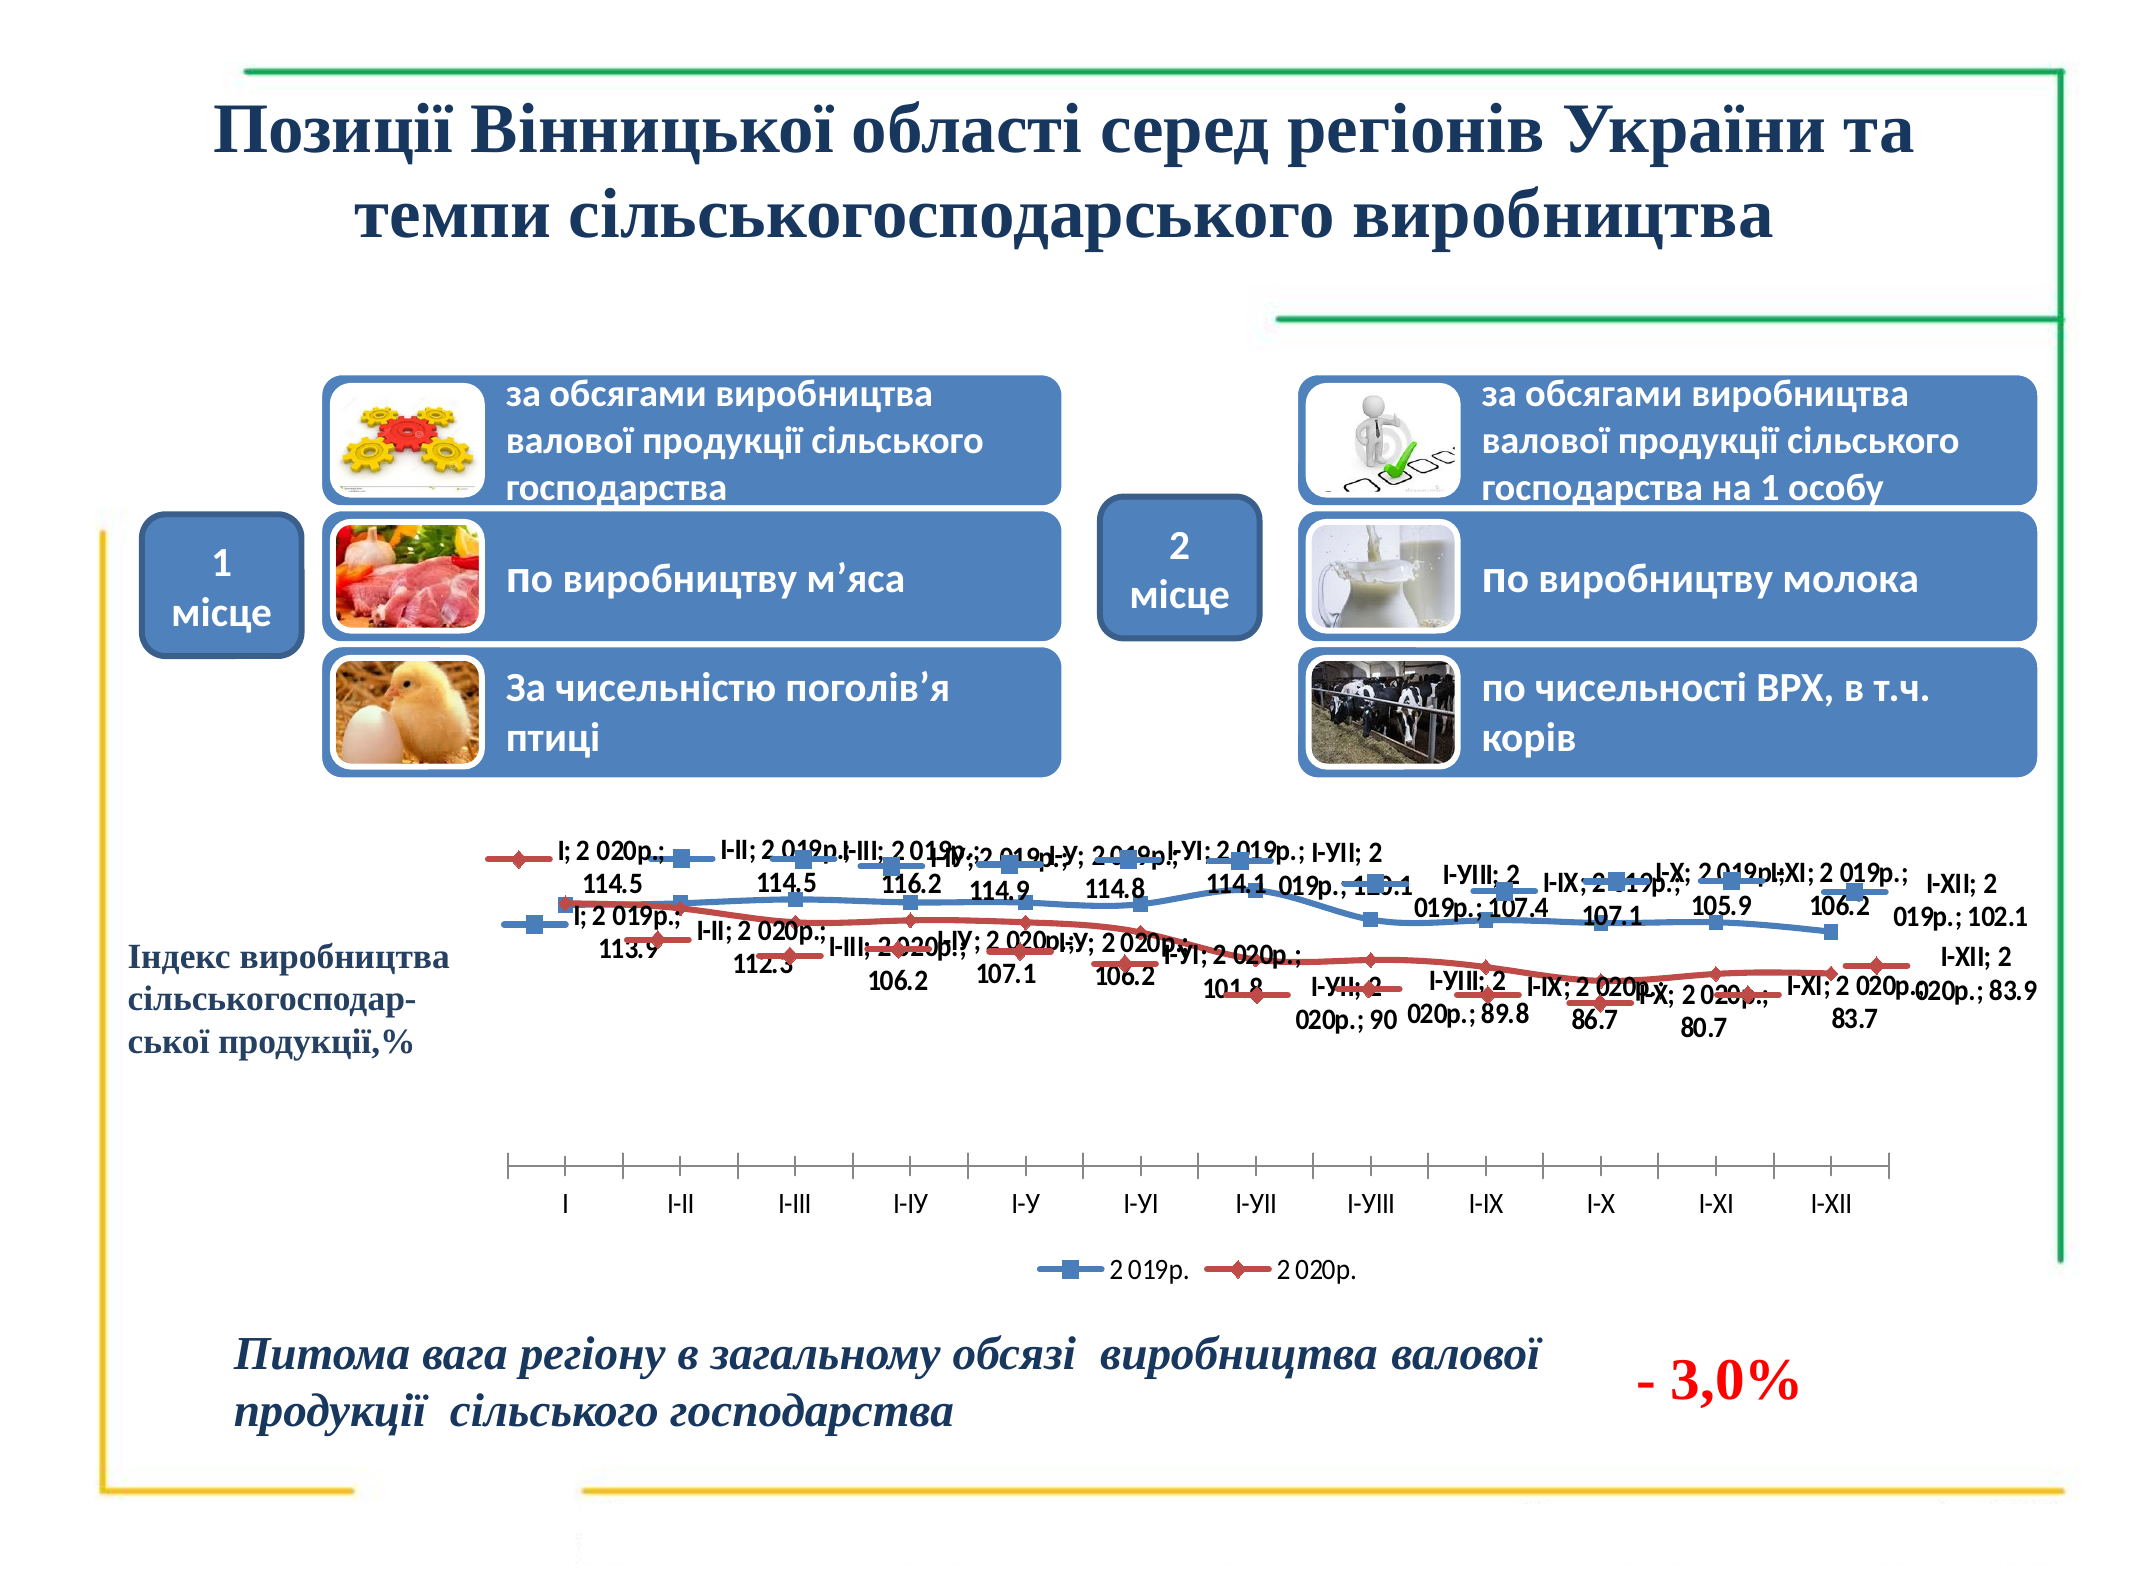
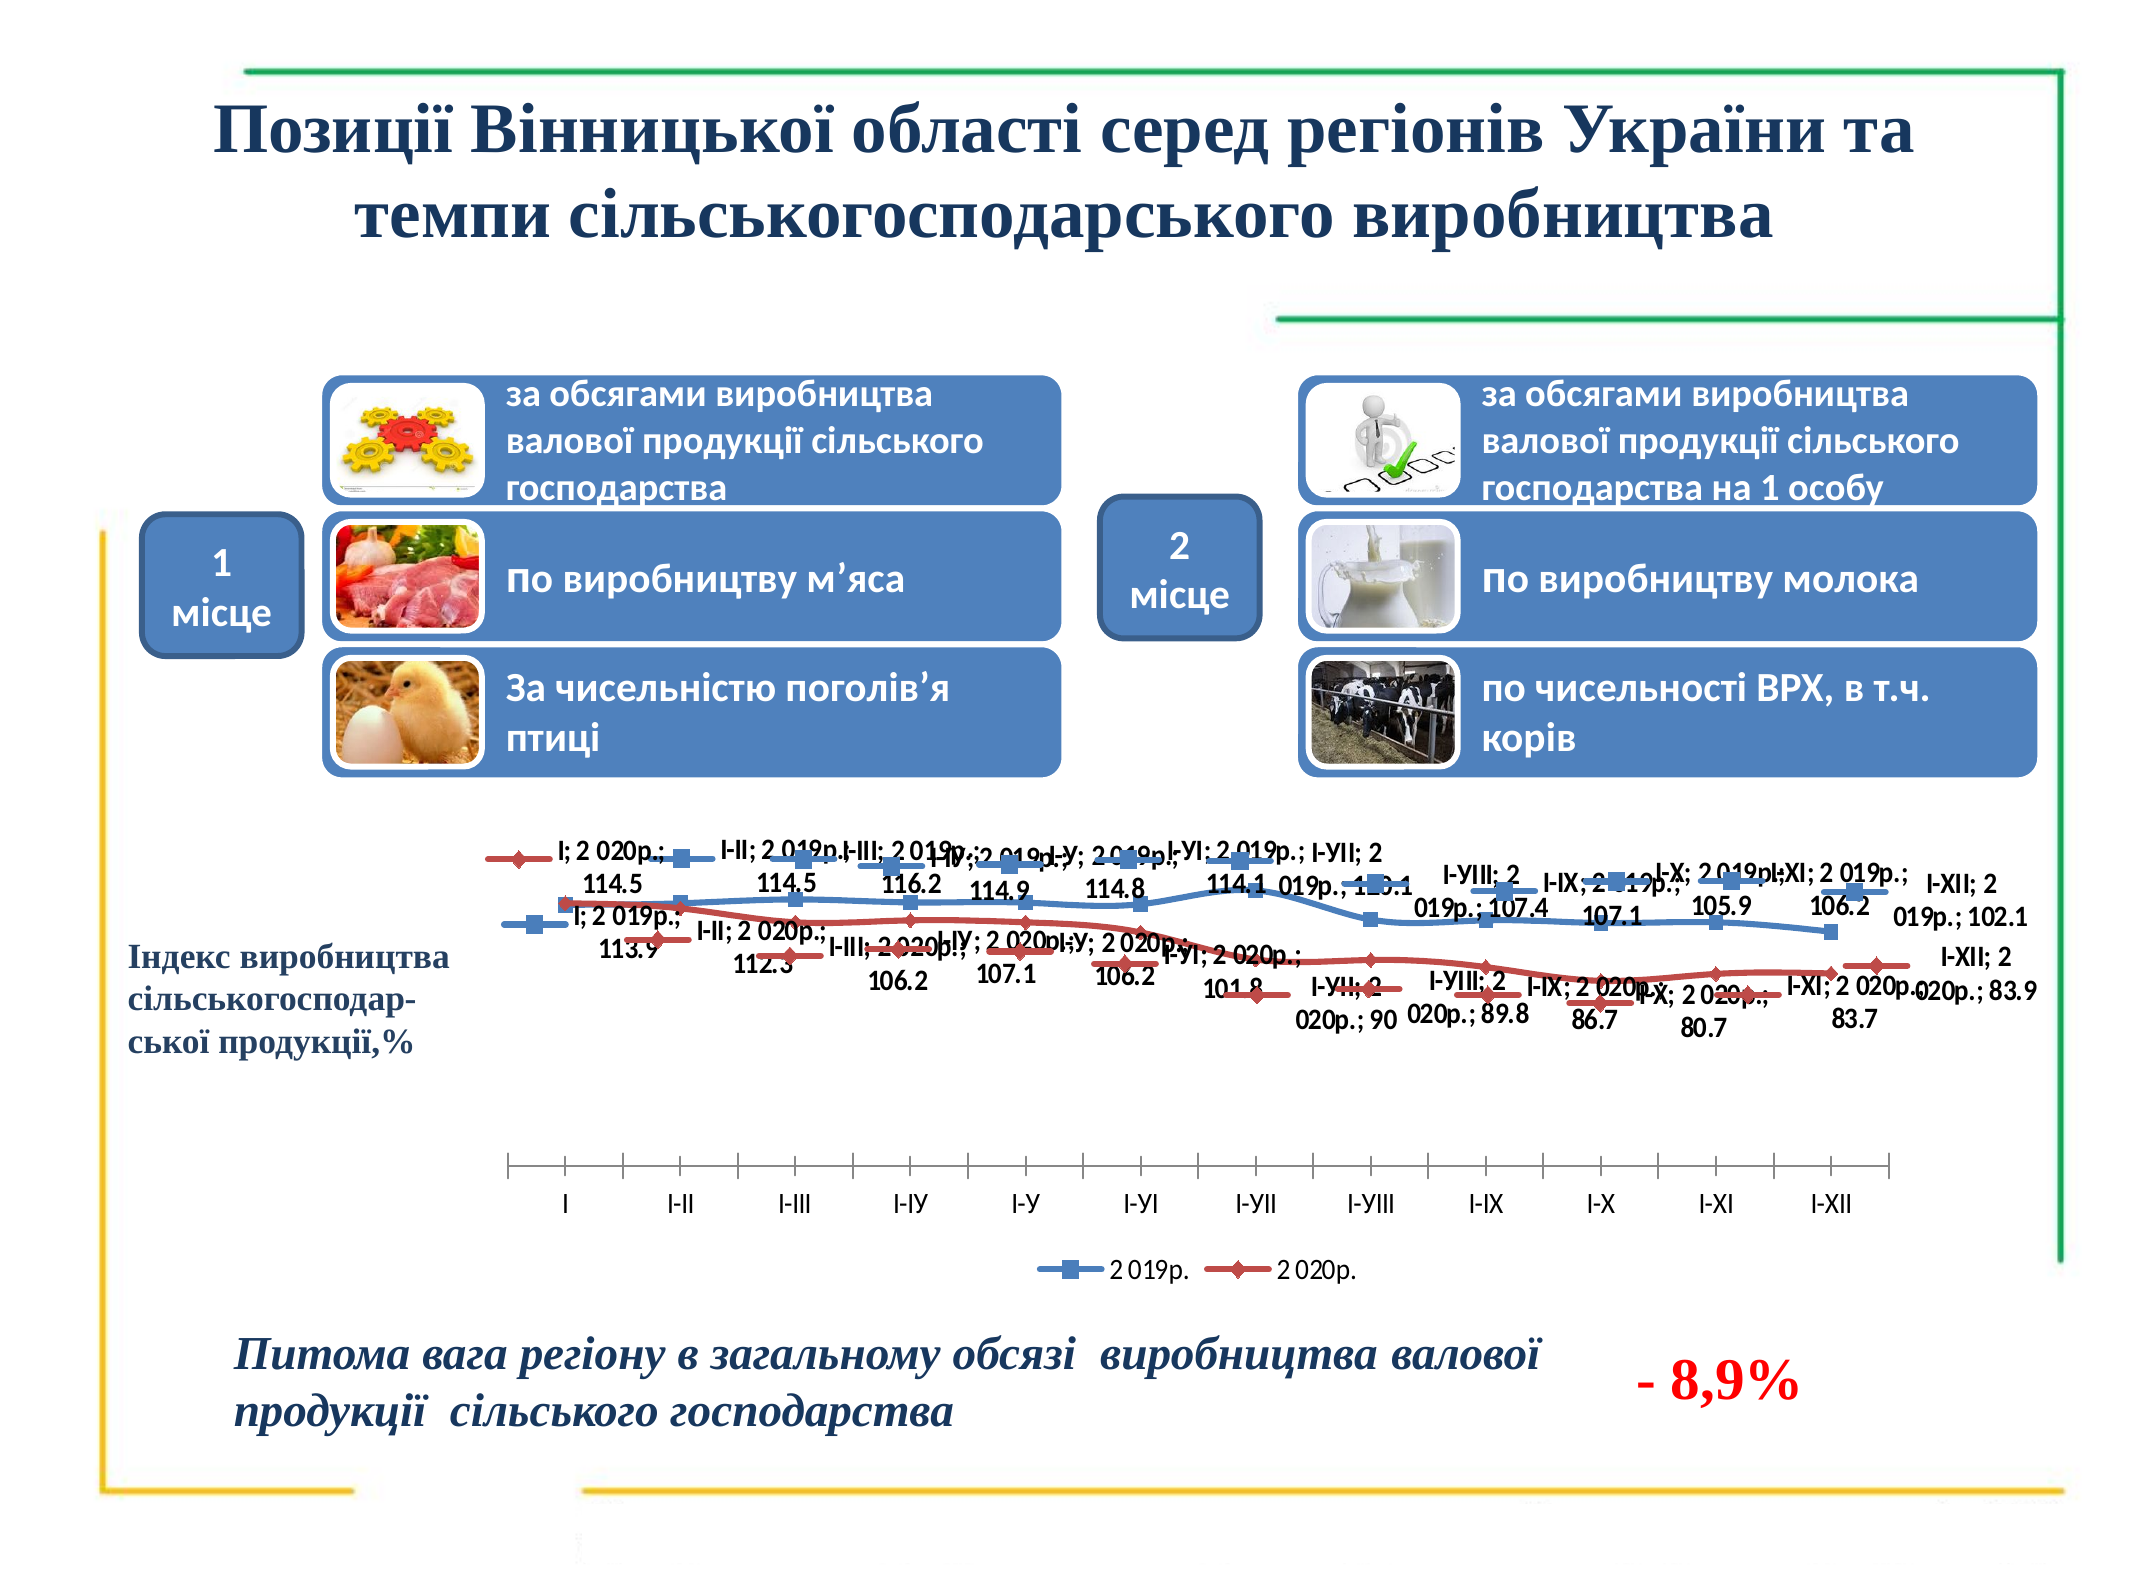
3,0%: 3,0% -> 8,9% (1737, 1381)
